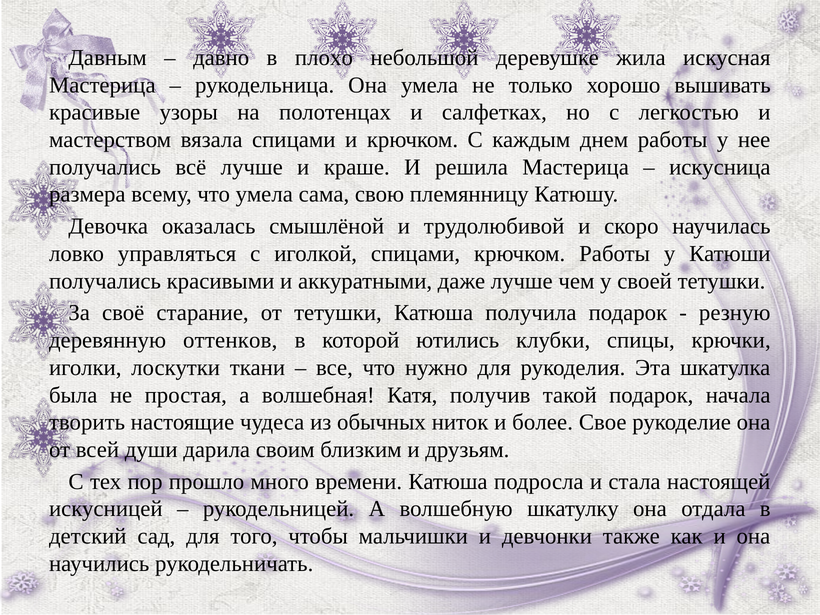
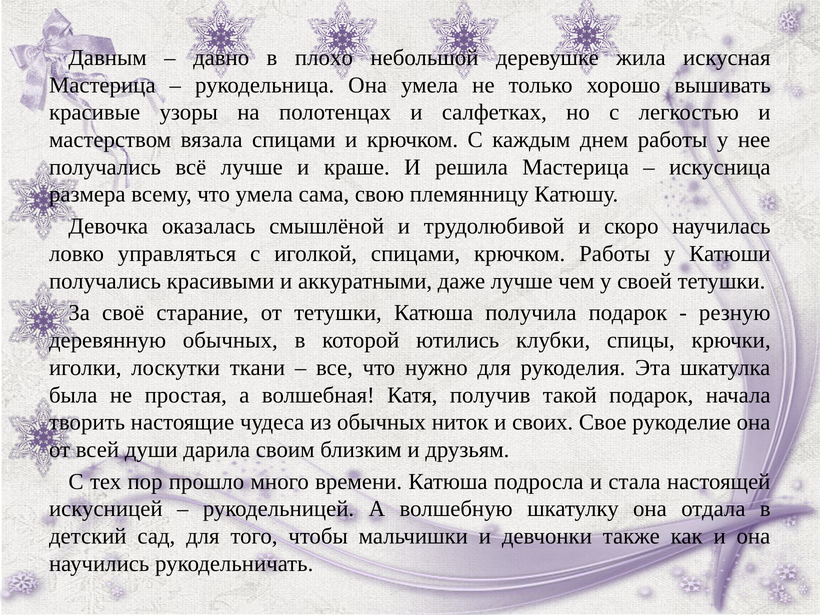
деревянную оттенков: оттенков -> обычных (230, 340)
более: более -> своих (543, 422)
